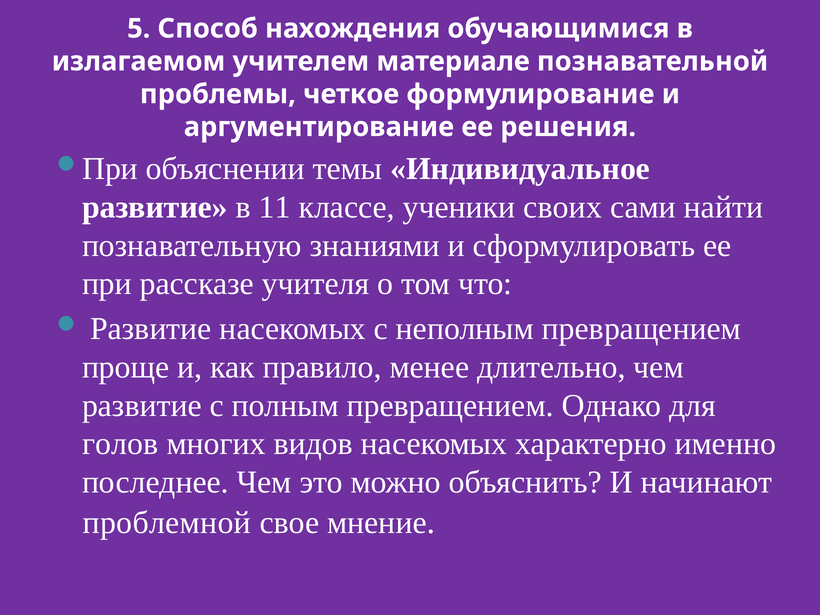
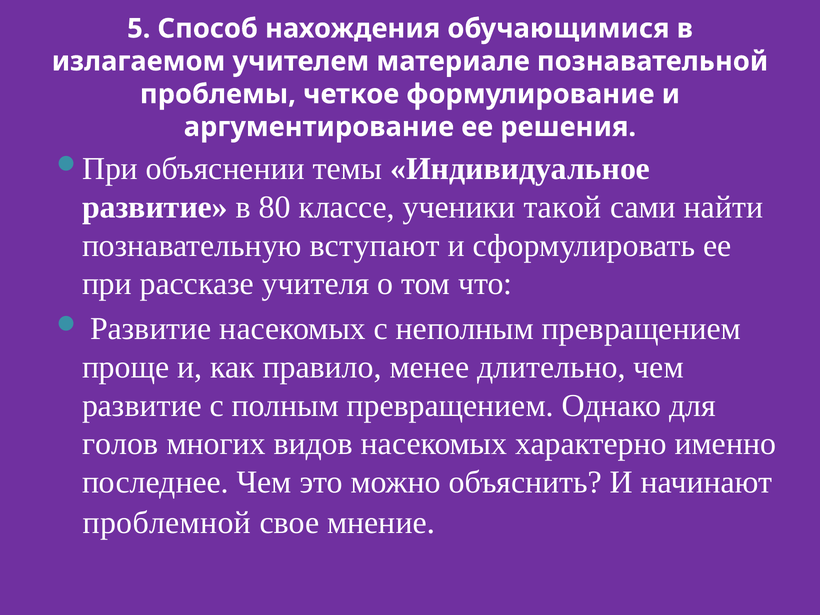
11: 11 -> 80 (275, 207)
своих: своих -> такой (563, 207)
знаниями: знаниями -> вступают (375, 246)
